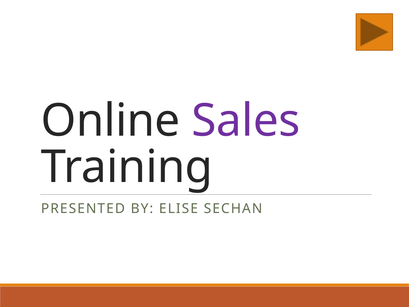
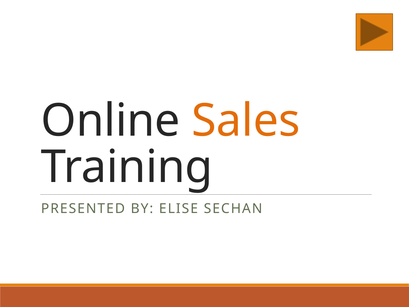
Sales colour: purple -> orange (246, 121)
